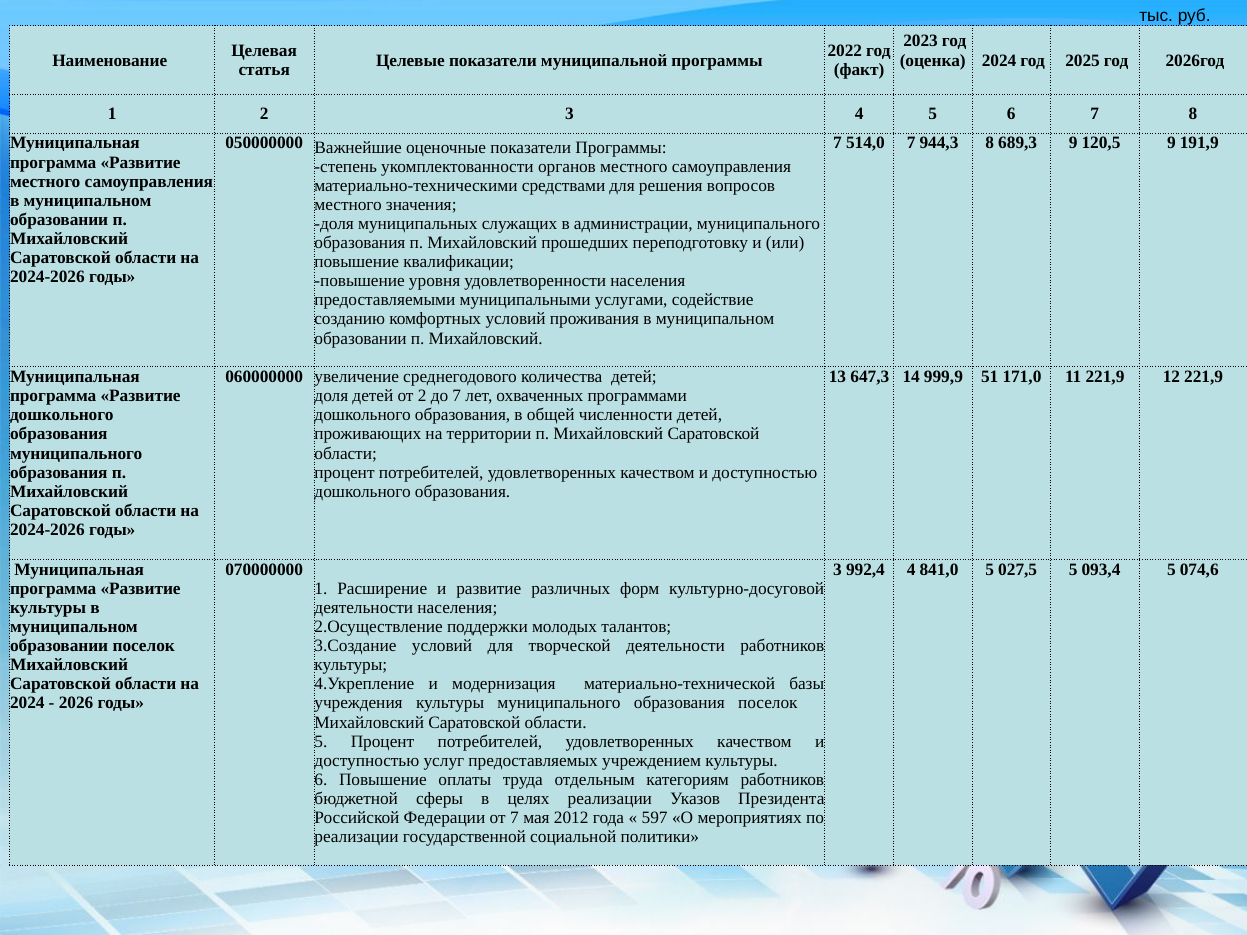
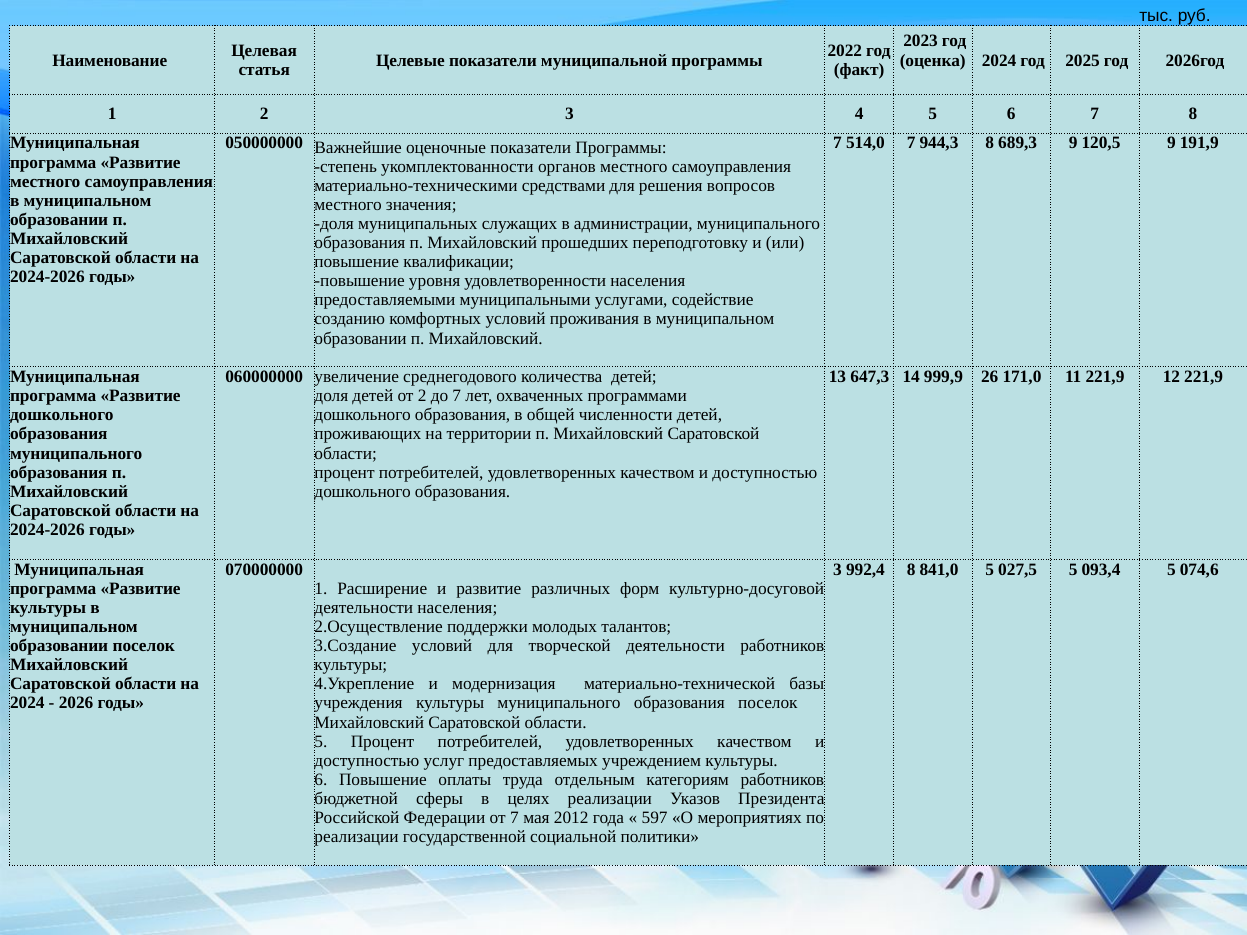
51: 51 -> 26 (990, 377)
992,4 4: 4 -> 8 (911, 570)
